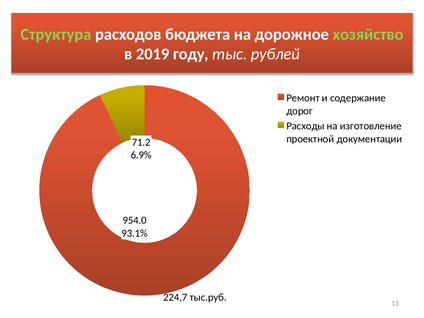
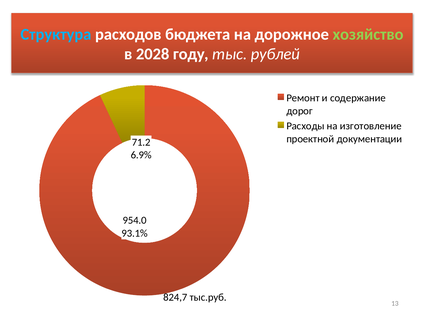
Структура colour: light green -> light blue (56, 34)
2019: 2019 -> 2028 (153, 54)
224,7: 224,7 -> 824,7 (175, 297)
